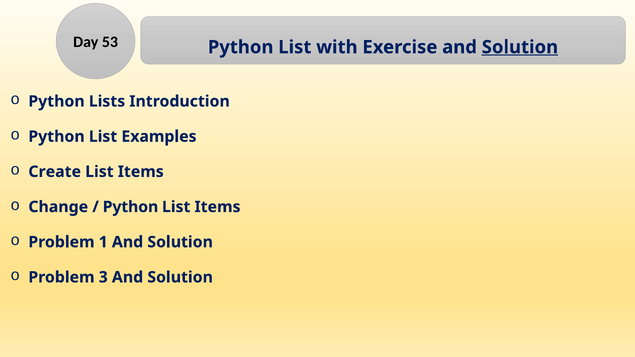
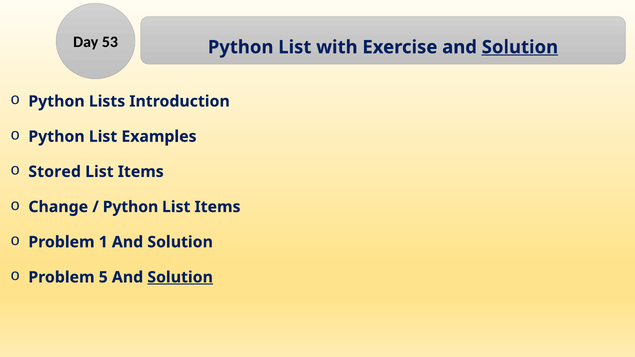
Create: Create -> Stored (55, 172)
3: 3 -> 5 (103, 277)
Solution underline: none -> present (180, 277)
